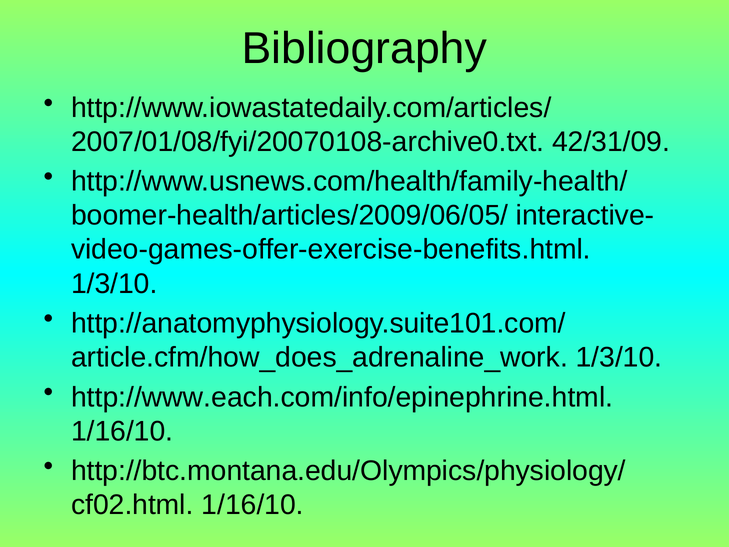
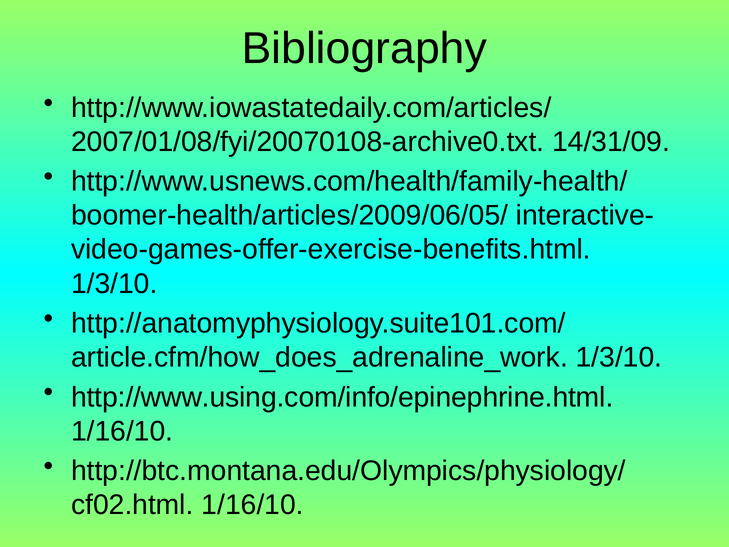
42/31/09: 42/31/09 -> 14/31/09 (611, 142)
http://www.each.com/info/epinephrine.html: http://www.each.com/info/epinephrine.html -> http://www.using.com/info/epinephrine.html (342, 397)
